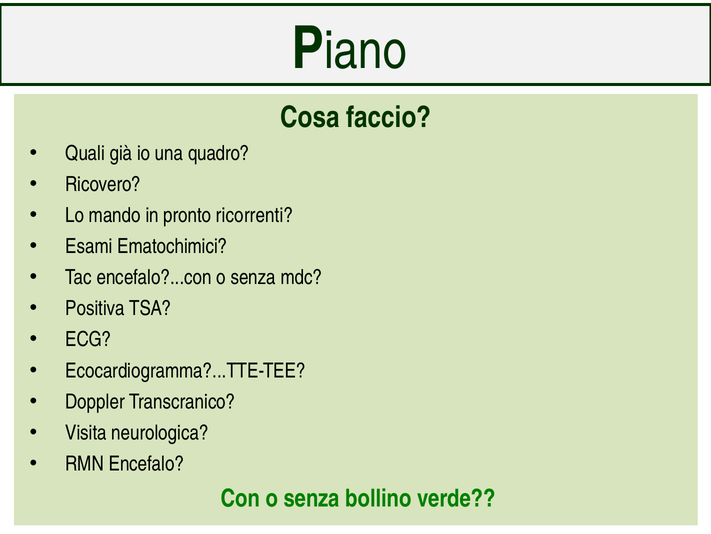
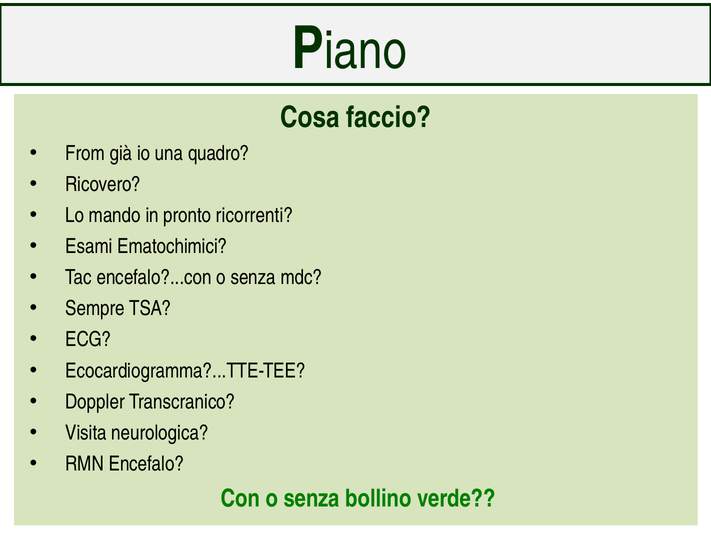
Quali: Quali -> From (85, 153)
Positiva: Positiva -> Sempre (95, 308)
